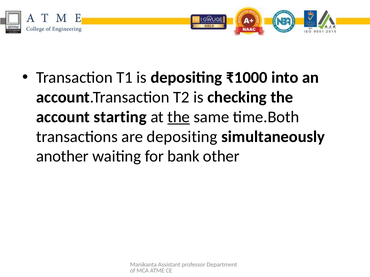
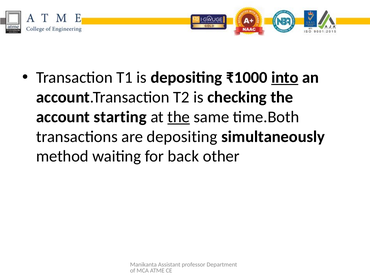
into underline: none -> present (285, 78)
another: another -> method (62, 157)
bank: bank -> back (183, 157)
